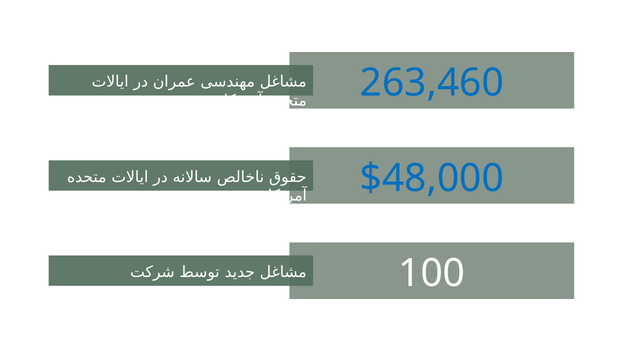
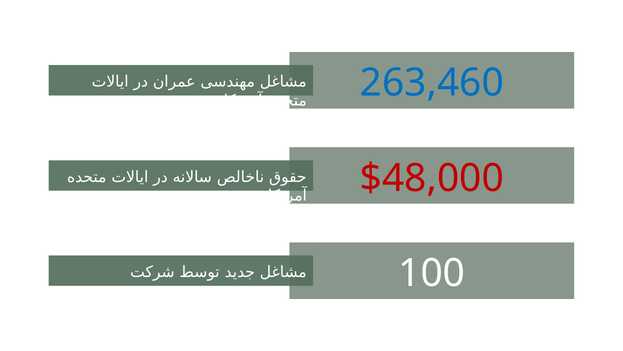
$48,000 colour: blue -> red (432, 178)
